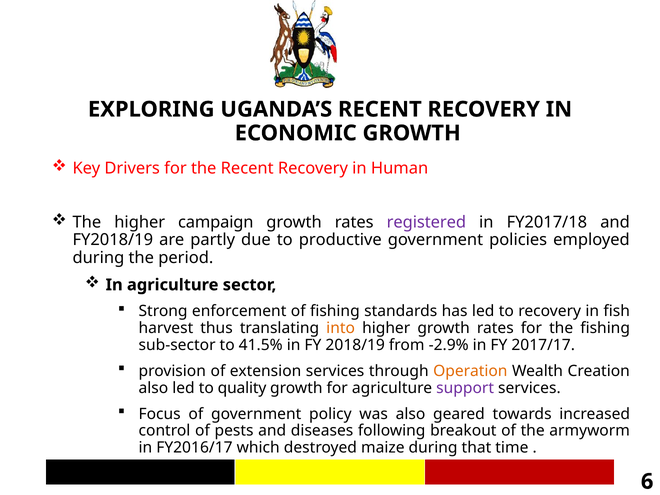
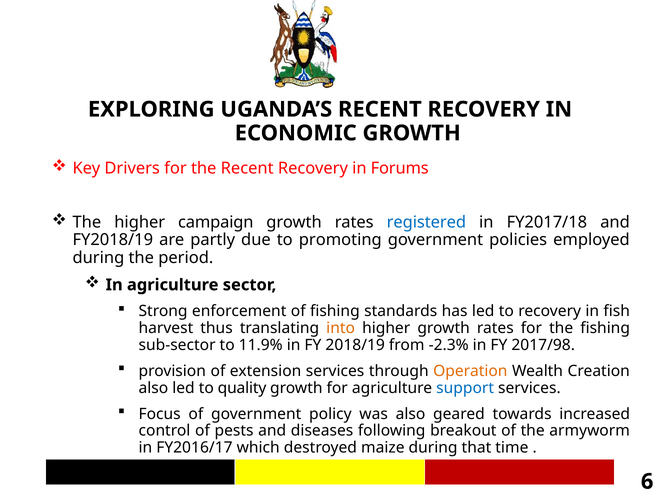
Human: Human -> Forums (400, 168)
registered colour: purple -> blue (426, 222)
productive: productive -> promoting (340, 240)
41.5%: 41.5% -> 11.9% (261, 345)
-2.9%: -2.9% -> -2.3% (449, 345)
2017/17: 2017/17 -> 2017/98 (543, 345)
support colour: purple -> blue (465, 388)
